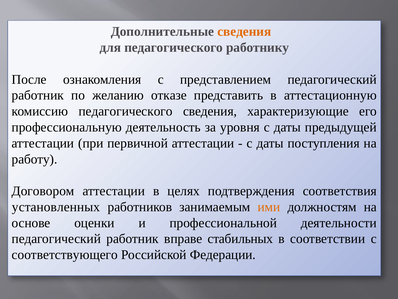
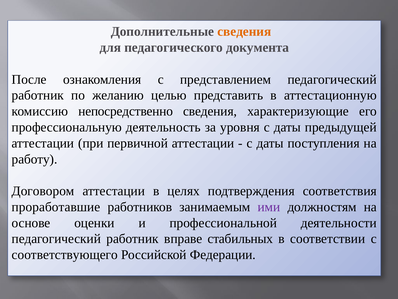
работнику: работнику -> документа (258, 47)
отказе: отказе -> целью (169, 95)
комиссию педагогического: педагогического -> непосредственно (126, 111)
установленных: установленных -> проработавшие (56, 207)
ими colour: orange -> purple (269, 207)
